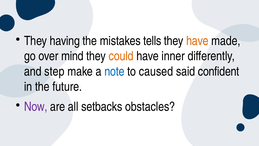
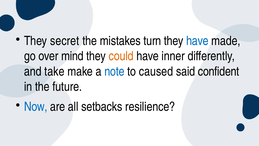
having: having -> secret (65, 41)
tells: tells -> turn (152, 41)
have colour: orange -> blue (197, 41)
step: step -> take (54, 71)
Now colour: purple -> blue (36, 106)
obstacles: obstacles -> resilience (150, 106)
